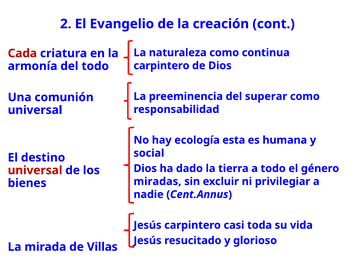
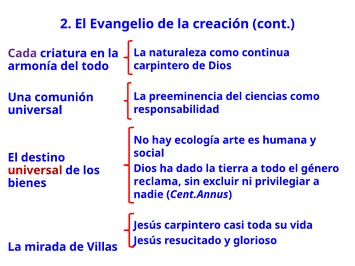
Cada colour: red -> purple (22, 53)
superar: superar -> ciencias (266, 96)
esta: esta -> arte (234, 140)
miradas: miradas -> reclama (157, 182)
